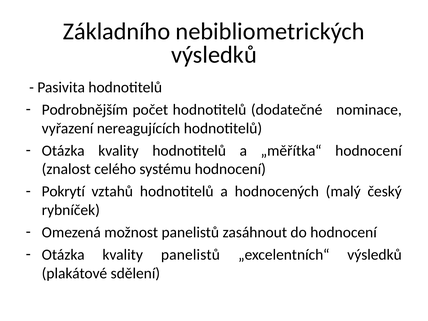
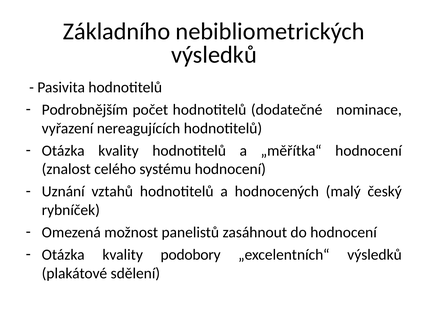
Pokrytí: Pokrytí -> Uznání (63, 191)
kvality panelistů: panelistů -> podobory (191, 255)
